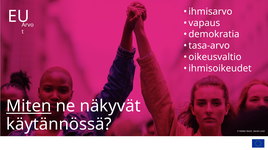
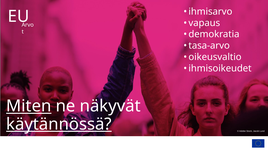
käytännössä underline: none -> present (59, 124)
